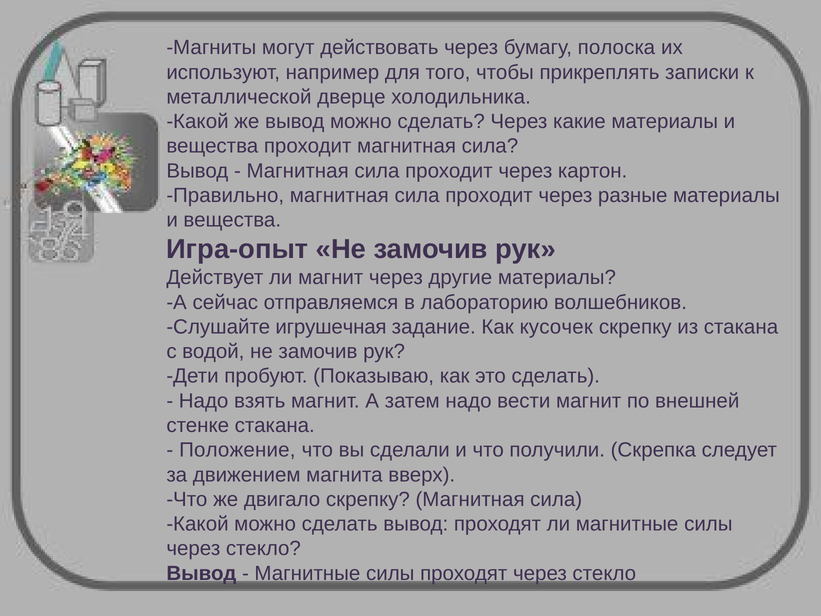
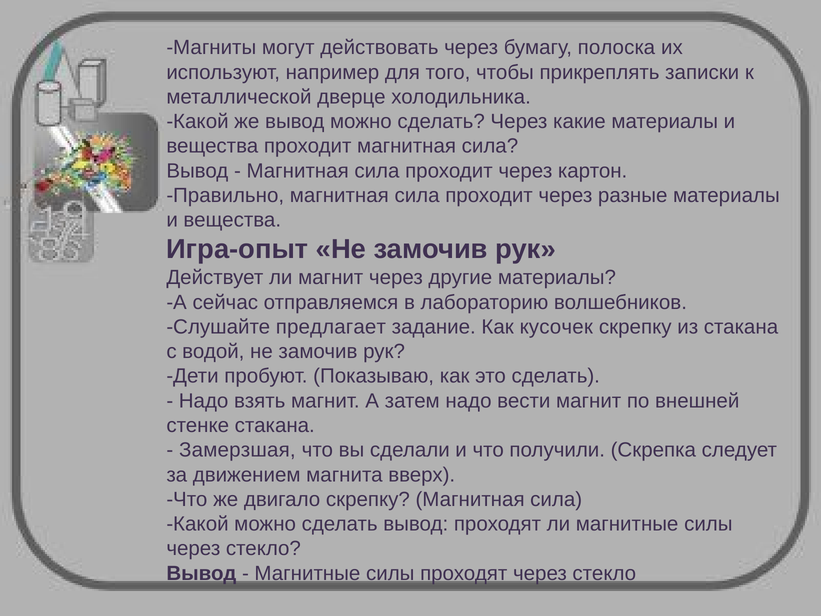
игрушечная: игрушечная -> предлагает (331, 327)
Положение: Положение -> Замерзшая (237, 450)
